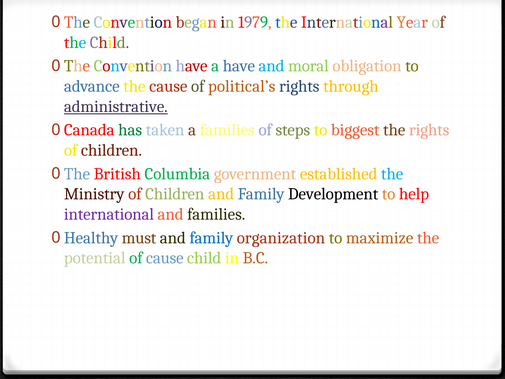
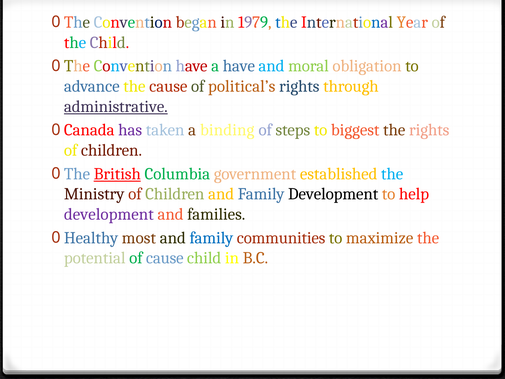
has colour: green -> purple (130, 130)
a families: families -> binding (227, 130)
British underline: none -> present (117, 174)
international: international -> development (109, 214)
must: must -> most (139, 238)
organization: organization -> communities (281, 238)
